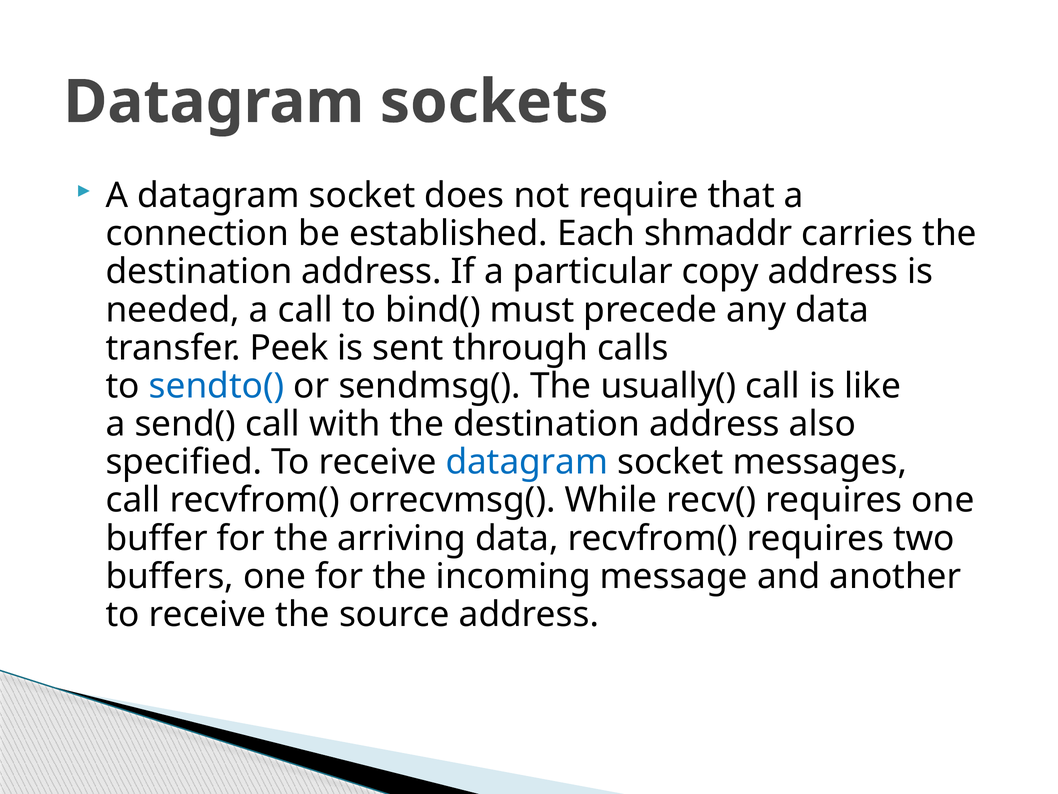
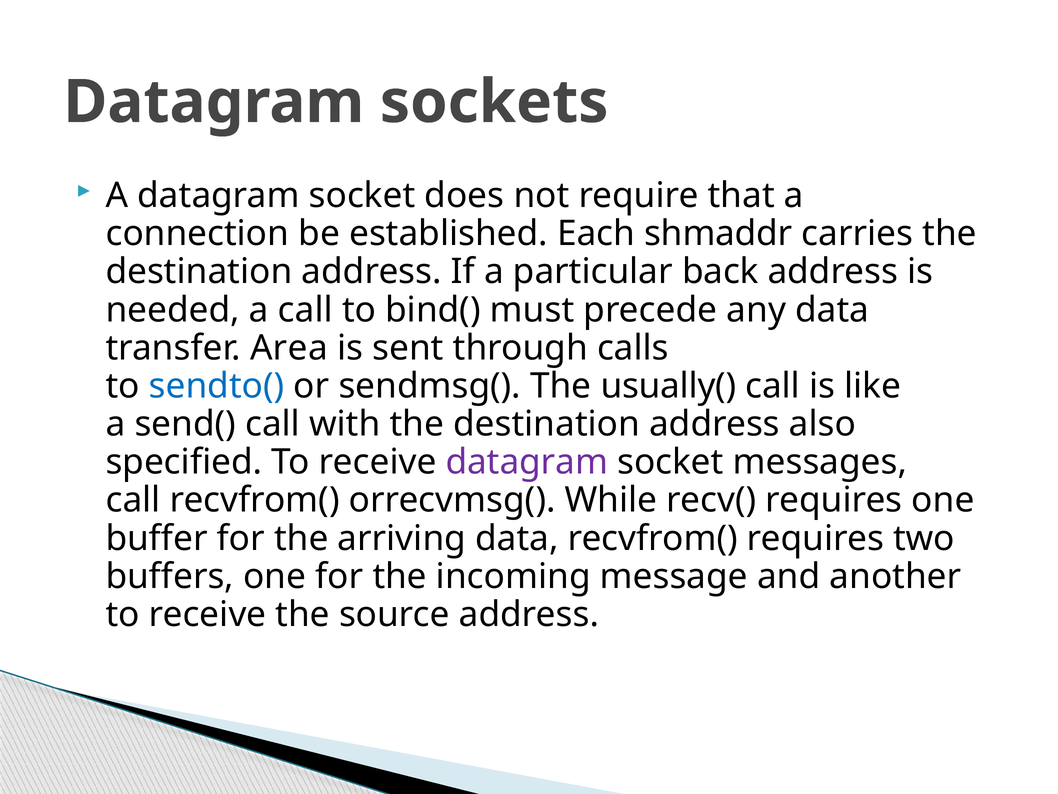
copy: copy -> back (720, 272)
Peek: Peek -> Area (289, 348)
datagram colour: blue -> purple (527, 462)
